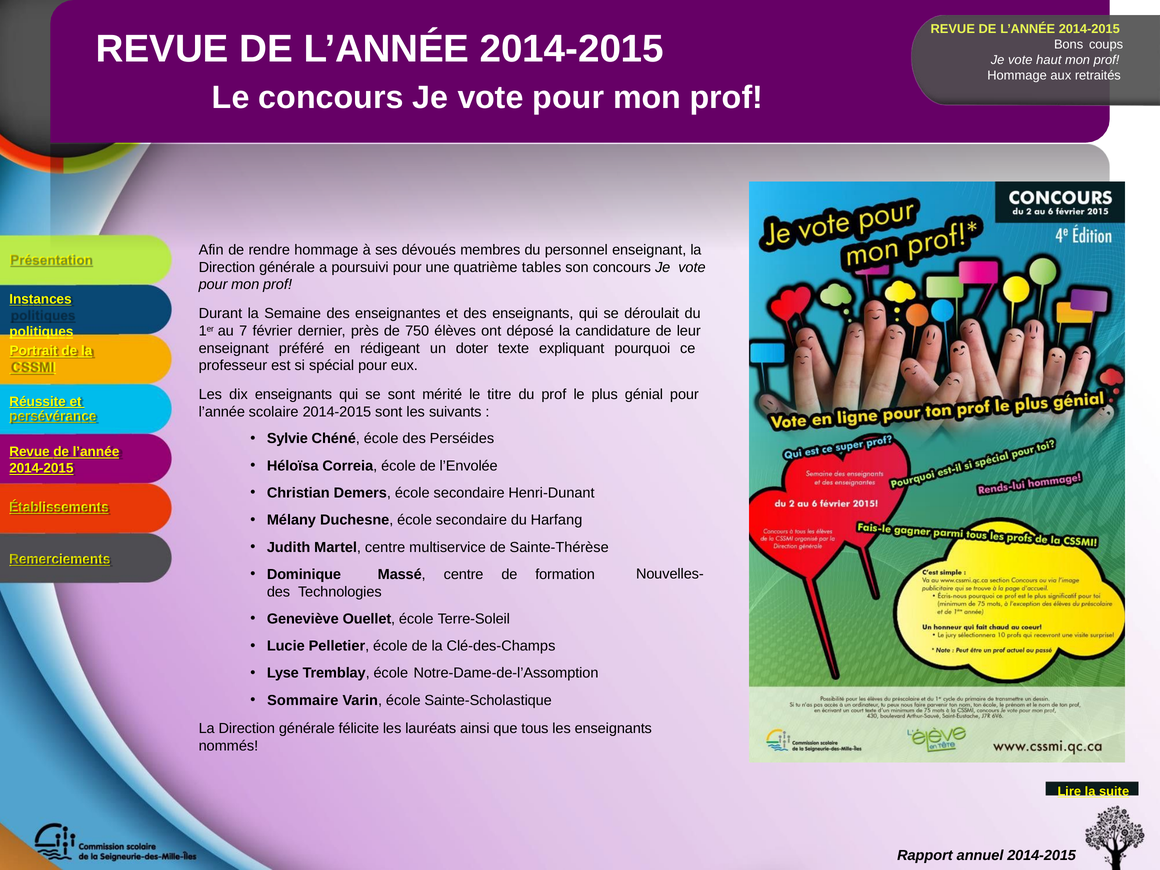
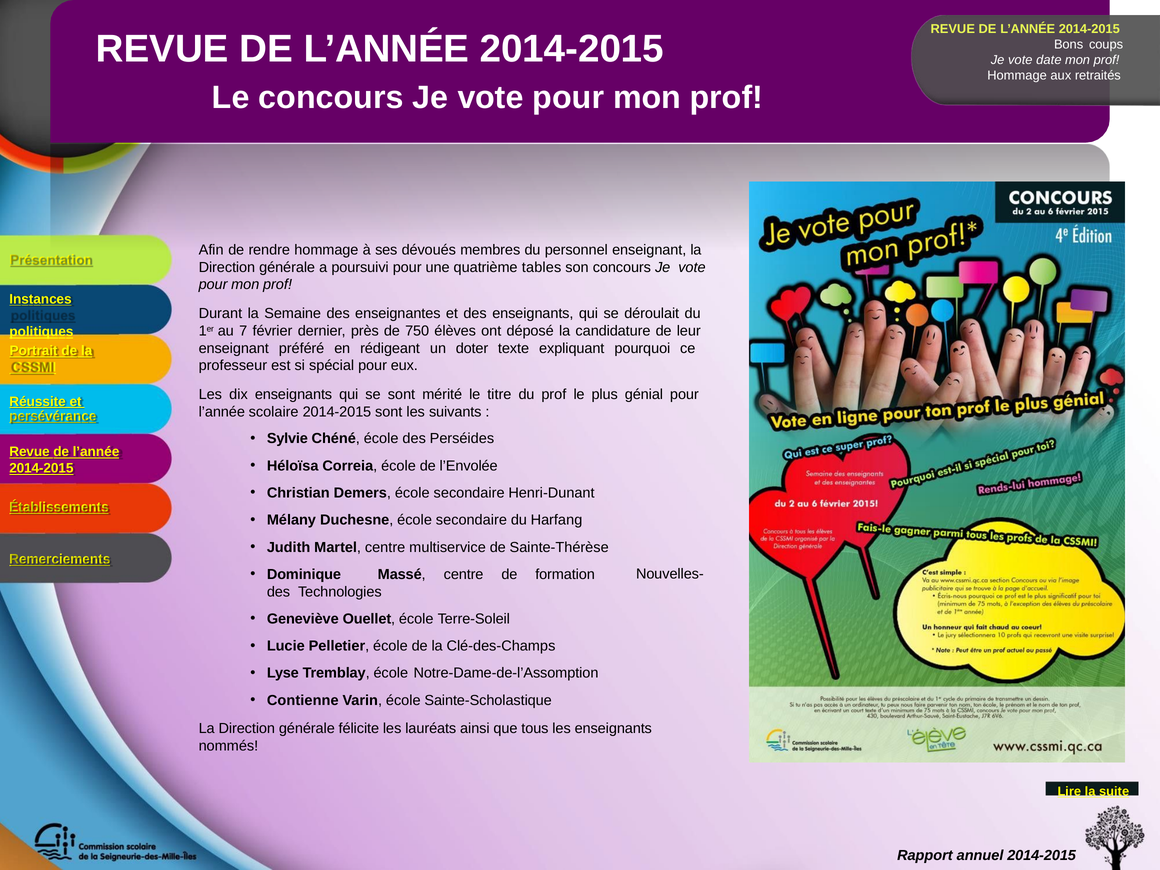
haut: haut -> date (1049, 60)
Sommaire: Sommaire -> Contienne (303, 700)
